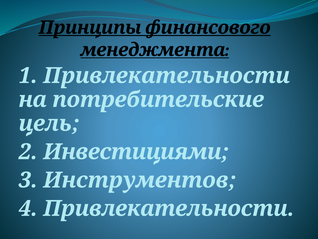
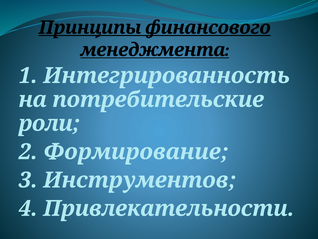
1 Привлекательности: Привлекательности -> Интегрированность (167, 76)
цель: цель -> роли (49, 123)
Инвестициями: Инвестициями -> Формирование (136, 152)
